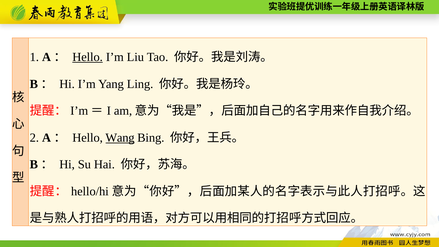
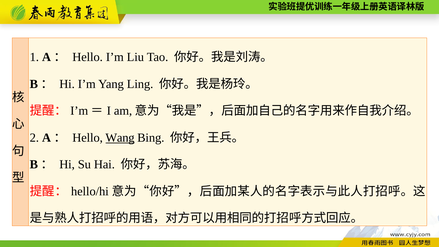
Hello underline: present -> none (88, 57)
